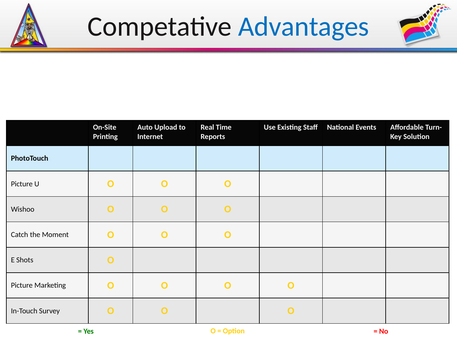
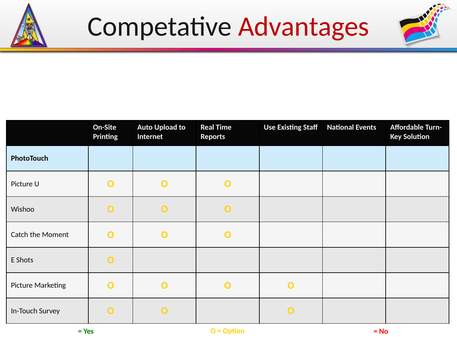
Advantages colour: blue -> red (304, 27)
